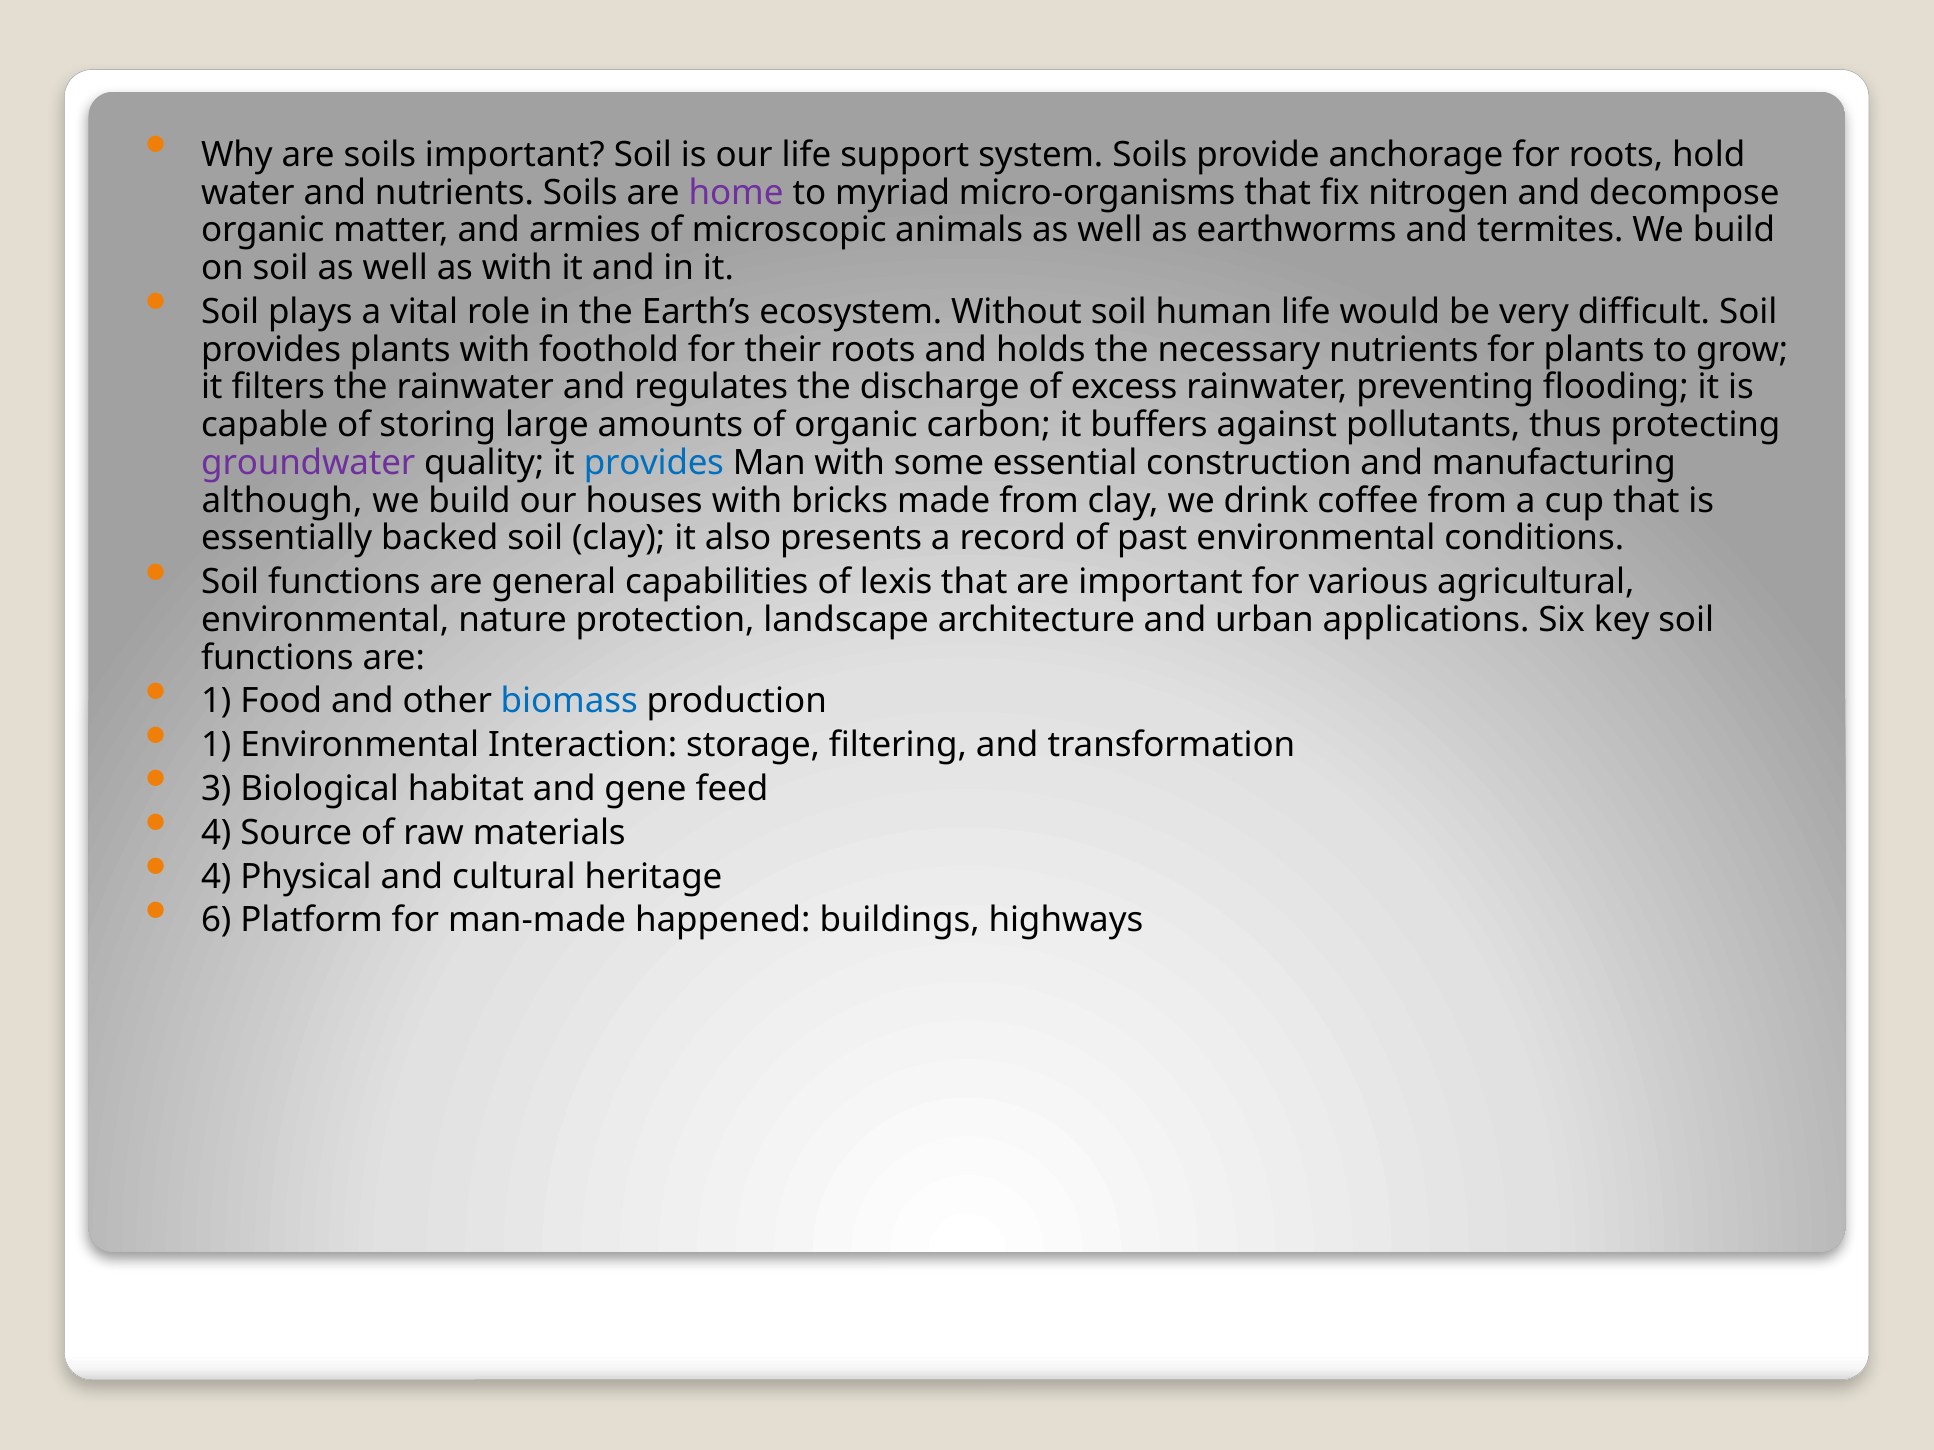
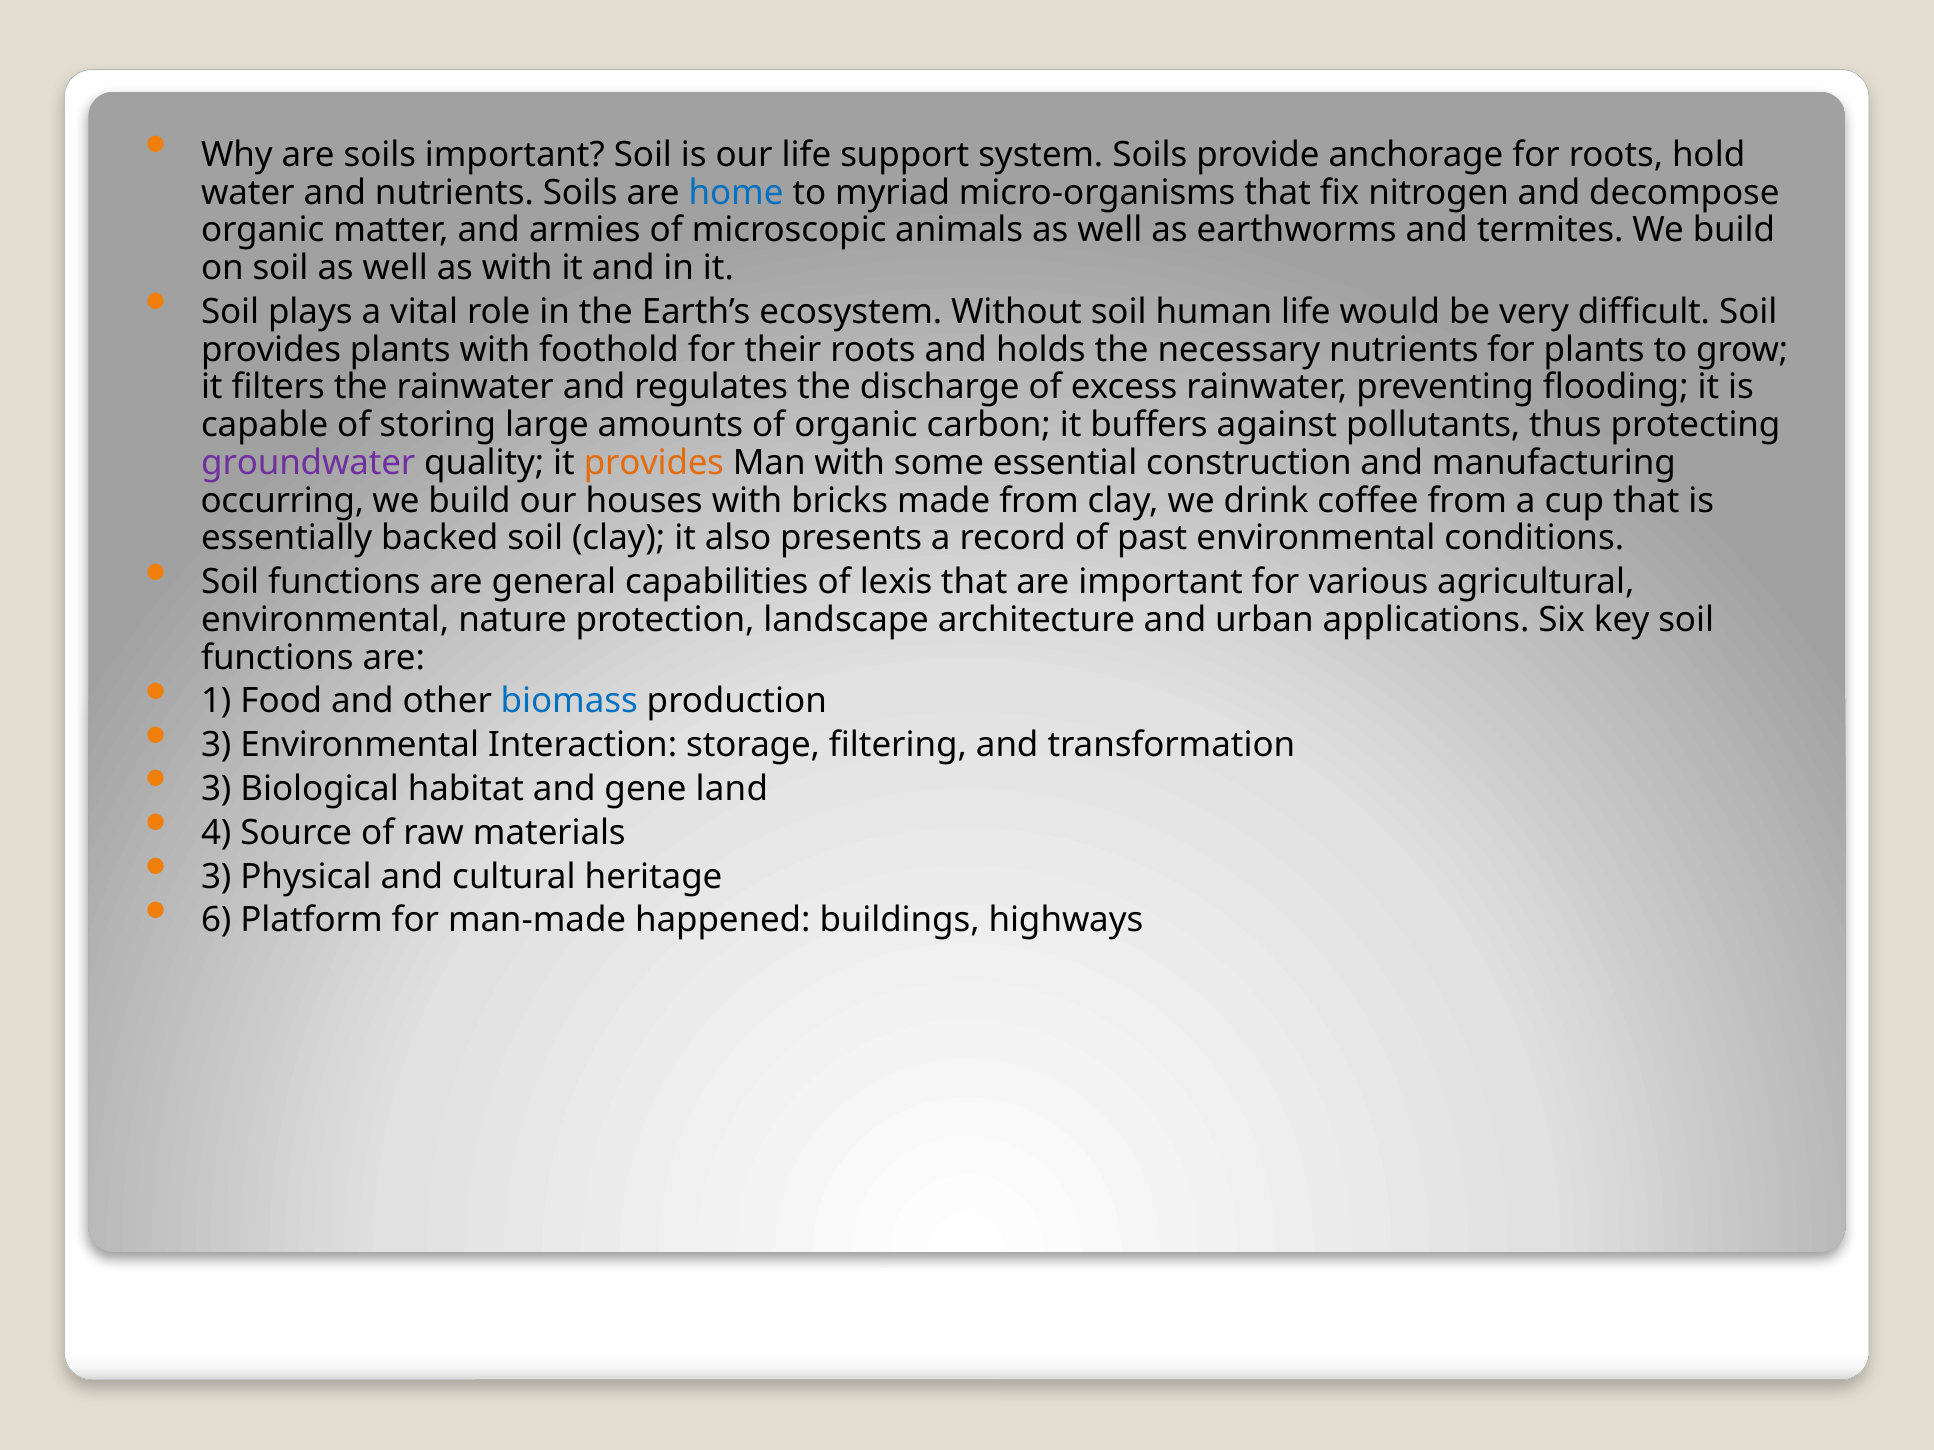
home colour: purple -> blue (736, 193)
provides colour: blue -> orange (654, 463)
although: although -> occurring (282, 501)
1: 1 -> 3 (216, 745)
feed: feed -> land (732, 789)
4: 4 -> 3 (216, 877)
